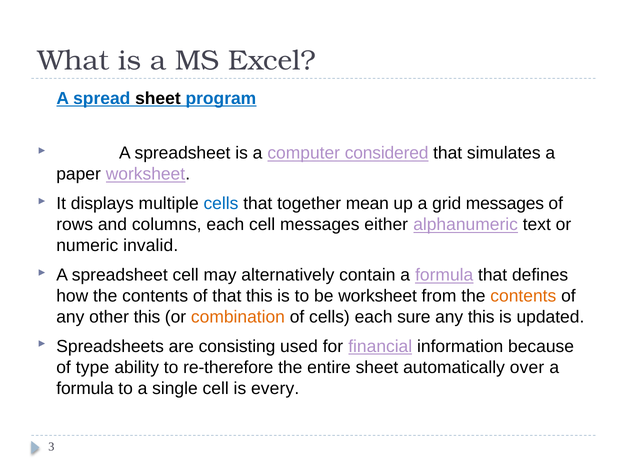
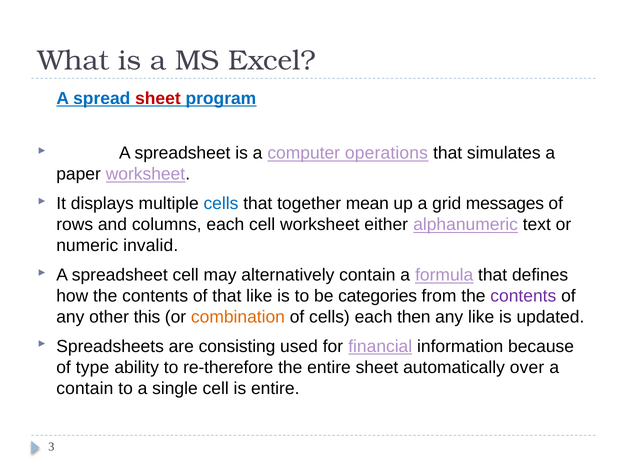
sheet colour: black -> red (158, 98)
considered: considered -> operations (386, 153)
cell messages: messages -> worksheet (320, 225)
that this: this -> like (259, 296)
be worksheet: worksheet -> categories (378, 296)
contents colour: orange -> purple (523, 296)
sure: sure -> then (414, 317)
any this: this -> like (481, 317)
formula: formula -> contain (85, 389)
is every: every -> entire (275, 389)
